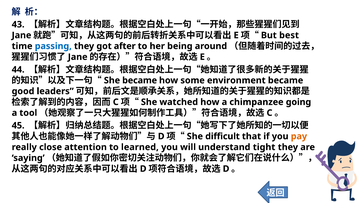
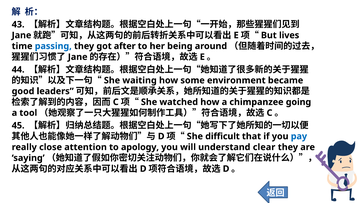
best: best -> lives (289, 35)
became: became -> waiting (140, 80)
pay colour: orange -> blue (299, 136)
learned: learned -> apology (140, 147)
tight: tight -> clear (264, 147)
